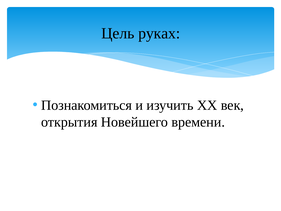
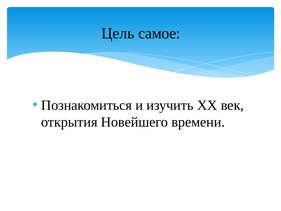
руках: руках -> самое (159, 33)
